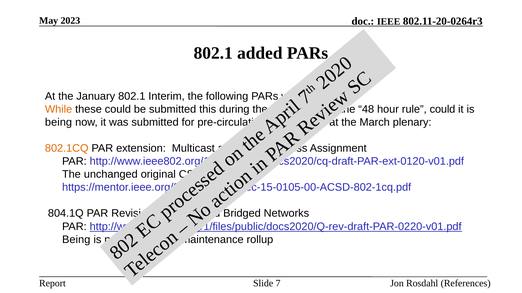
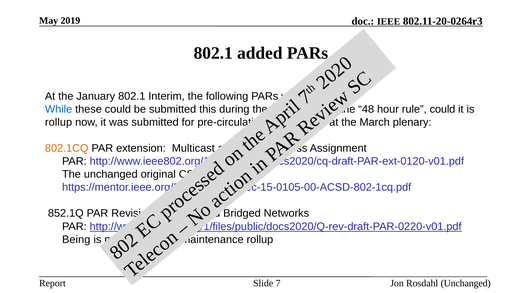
2023: 2023 -> 2019 (70, 21)
While colour: orange -> blue (59, 109)
being: being -> rollup (59, 122)
804.1Q: 804.1Q -> 852.1Q (66, 214)
Rosdahl References: References -> Unchanged (466, 284)
